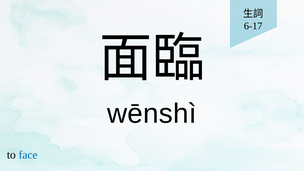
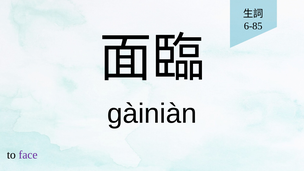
6-17: 6-17 -> 6-85 (253, 26)
wēnshì: wēnshì -> gàiniàn (152, 114)
face colour: blue -> purple (28, 155)
